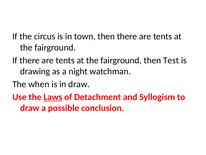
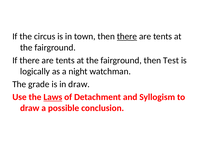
there underline: none -> present (127, 36)
drawing: drawing -> logically (35, 71)
when: when -> grade (39, 84)
